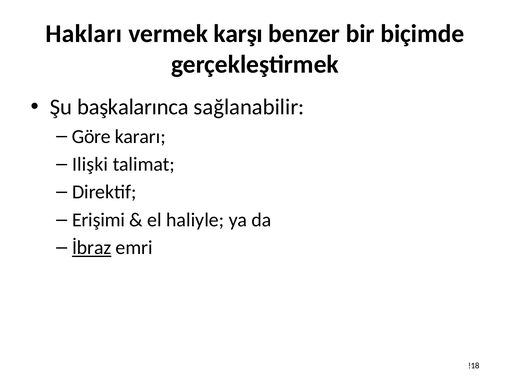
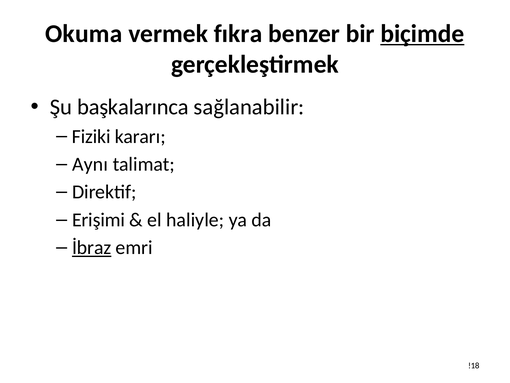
Hakları: Hakları -> Okuma (84, 34)
karşı: karşı -> fıkra (238, 34)
biçimde underline: none -> present (422, 34)
Göre: Göre -> Fiziki (91, 136)
Ilişki: Ilişki -> Aynı (90, 164)
